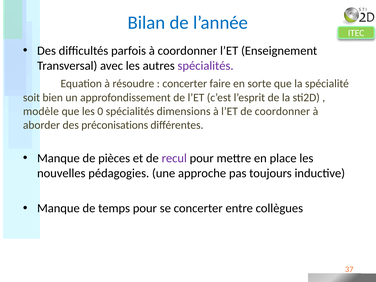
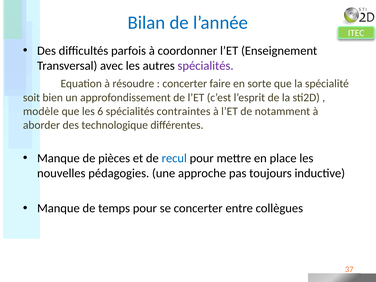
0: 0 -> 6 (100, 111)
dimensions: dimensions -> contraintes (184, 111)
de coordonner: coordonner -> notamment (282, 111)
préconisations: préconisations -> technologique (115, 125)
recul colour: purple -> blue (174, 158)
